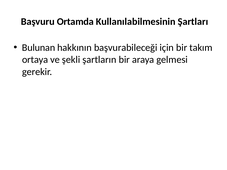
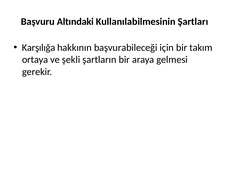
Ortamda: Ortamda -> Altındaki (75, 22)
Bulunan: Bulunan -> Karşılığa (39, 48)
